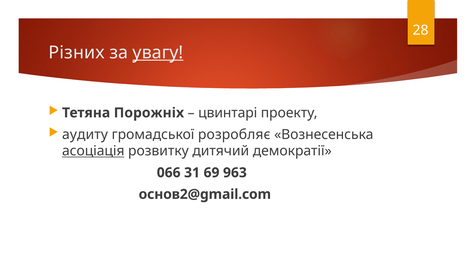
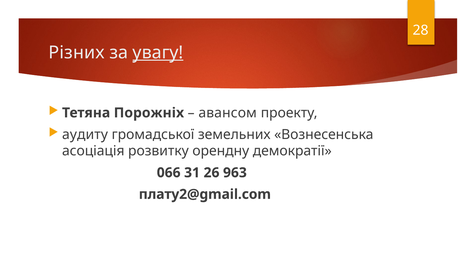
цвинтарі: цвинтарі -> авансом (228, 113)
розробляє: розробляє -> земельних (234, 134)
асоціація underline: present -> none (93, 151)
дитячий: дитячий -> орендну (221, 151)
69: 69 -> 26 (212, 173)
основ2@gmail.com: основ2@gmail.com -> плату2@gmail.com (205, 194)
